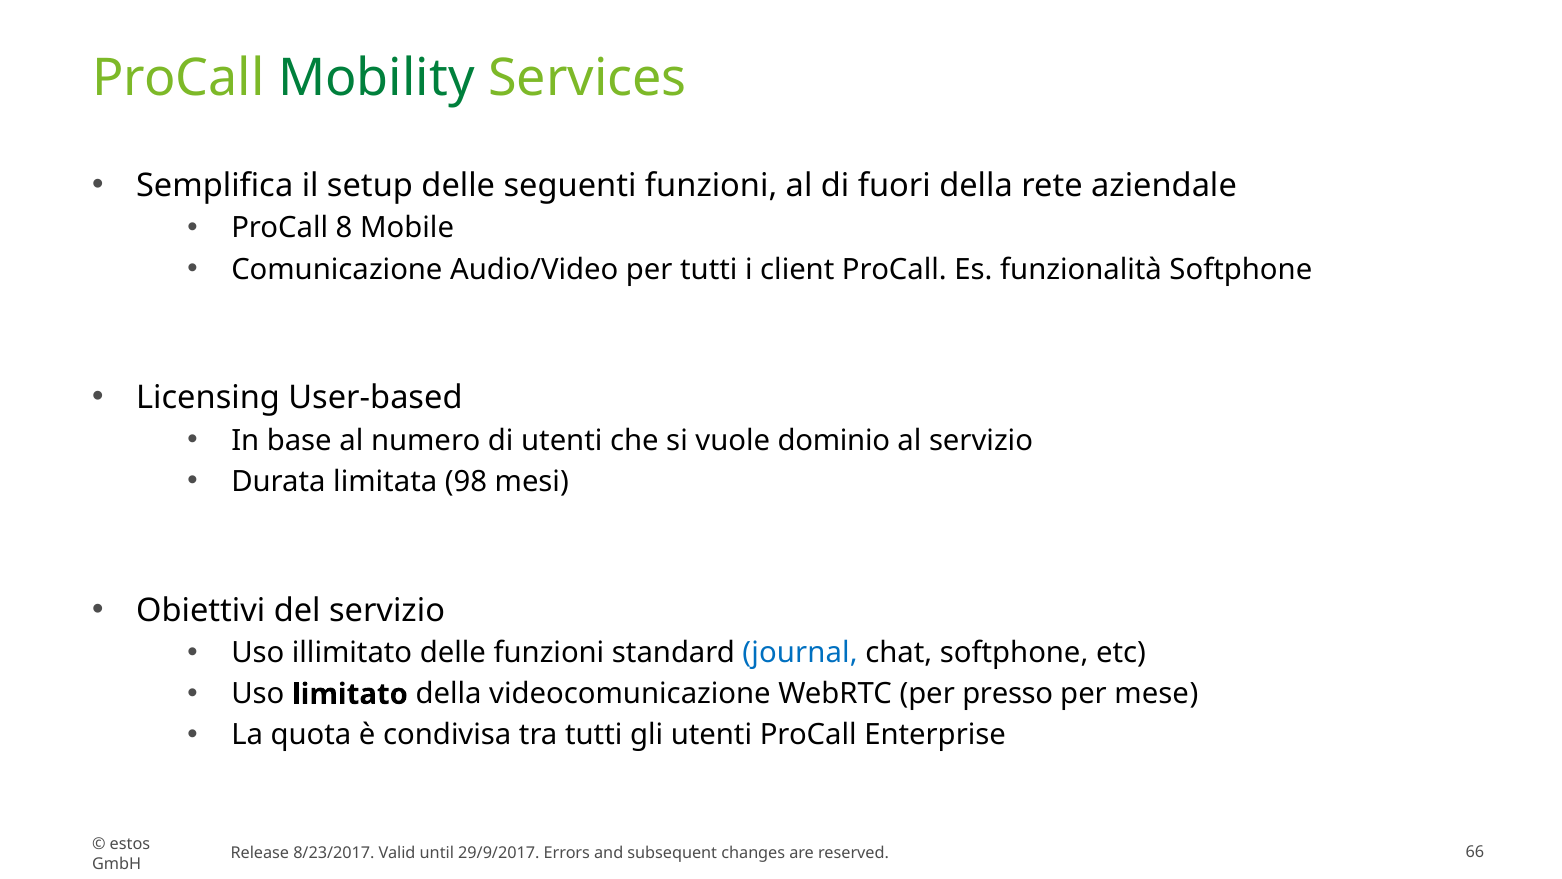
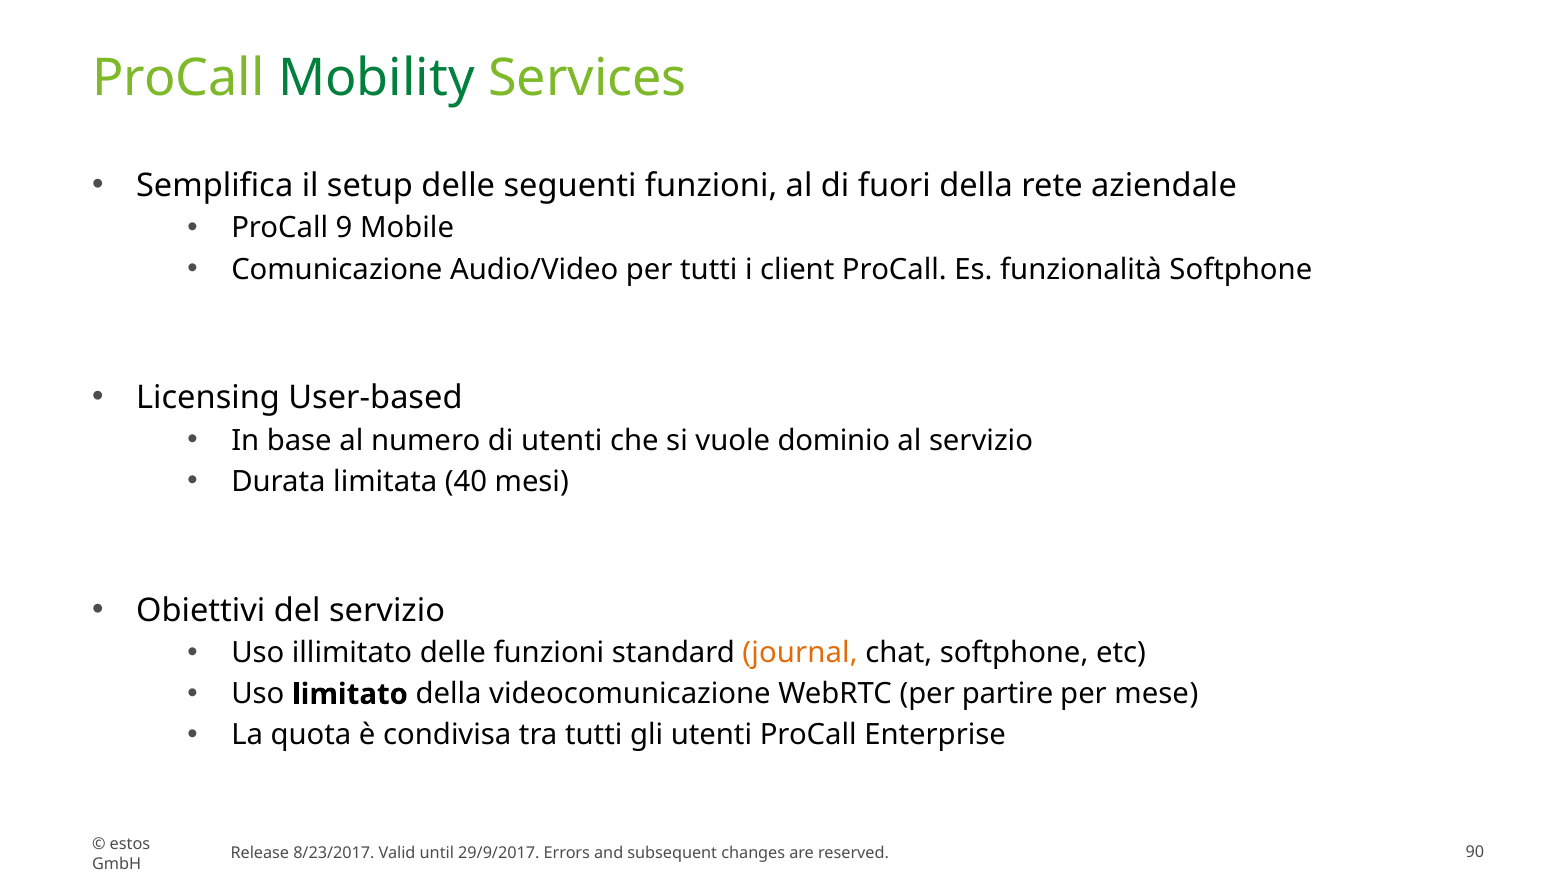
8: 8 -> 9 (344, 228)
98: 98 -> 40 (466, 482)
journal colour: blue -> orange (800, 653)
presso: presso -> partire (1008, 694)
66: 66 -> 90 (1475, 852)
